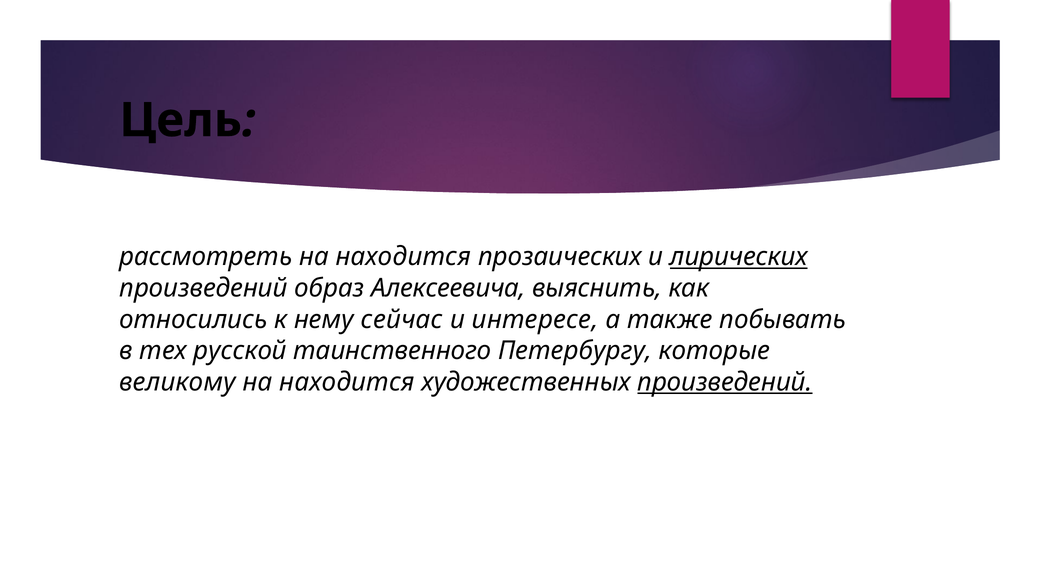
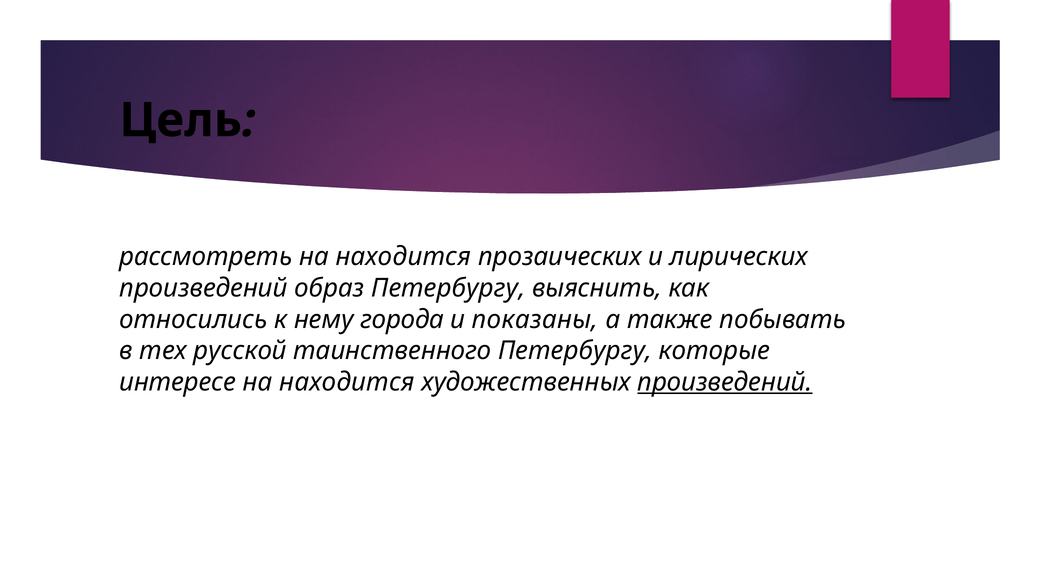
лирических underline: present -> none (739, 257)
образ Алексеевича: Алексеевича -> Петербургу (448, 288)
сейчас: сейчас -> города (402, 319)
интересе: интересе -> показаны (535, 319)
великому: великому -> интересе (178, 382)
